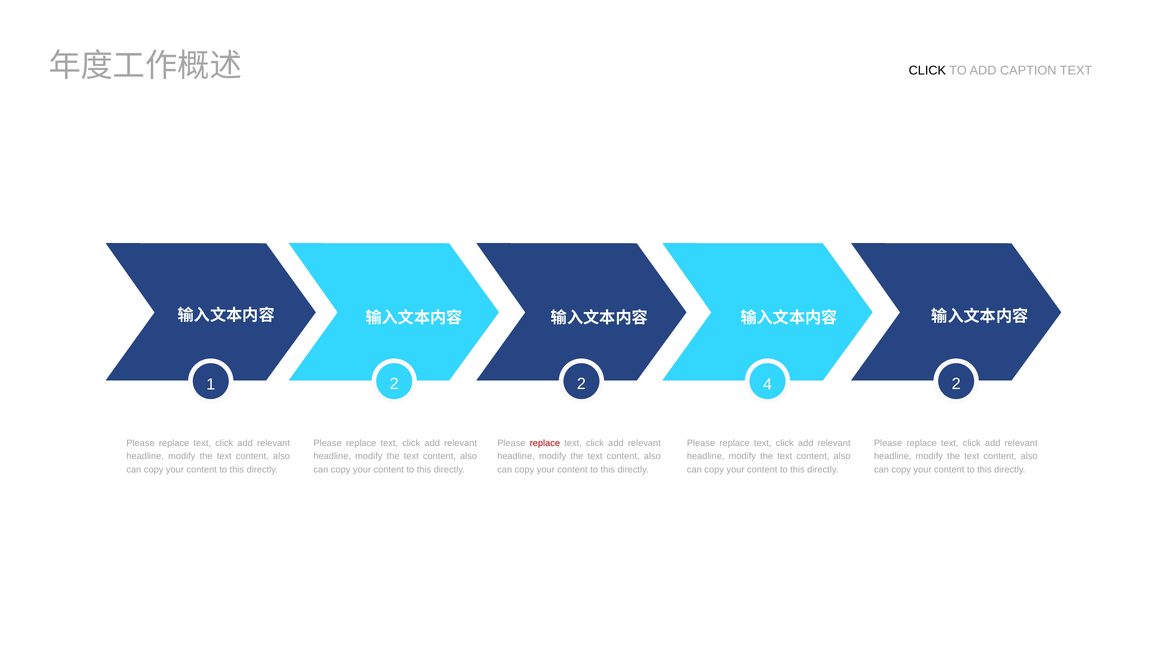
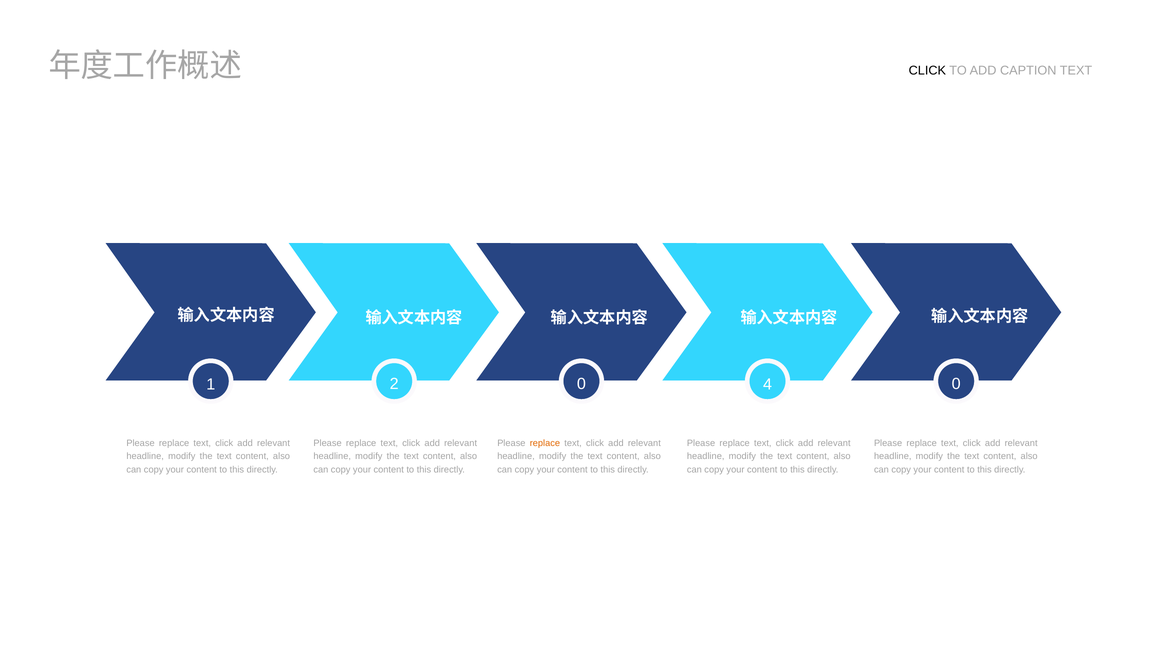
2 2: 2 -> 0 (581, 384)
4 2: 2 -> 0 (956, 384)
replace colour: red -> orange (545, 443)
